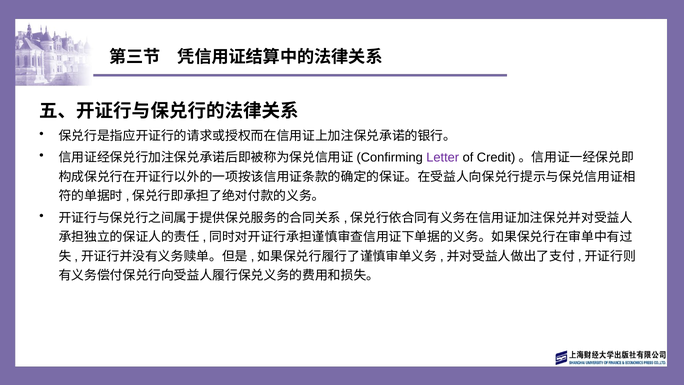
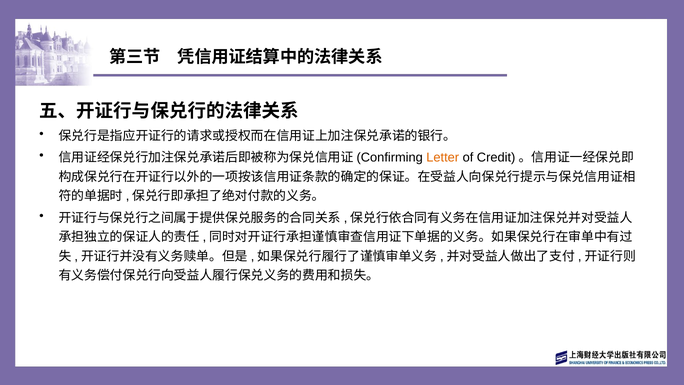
Letter colour: purple -> orange (443, 158)
